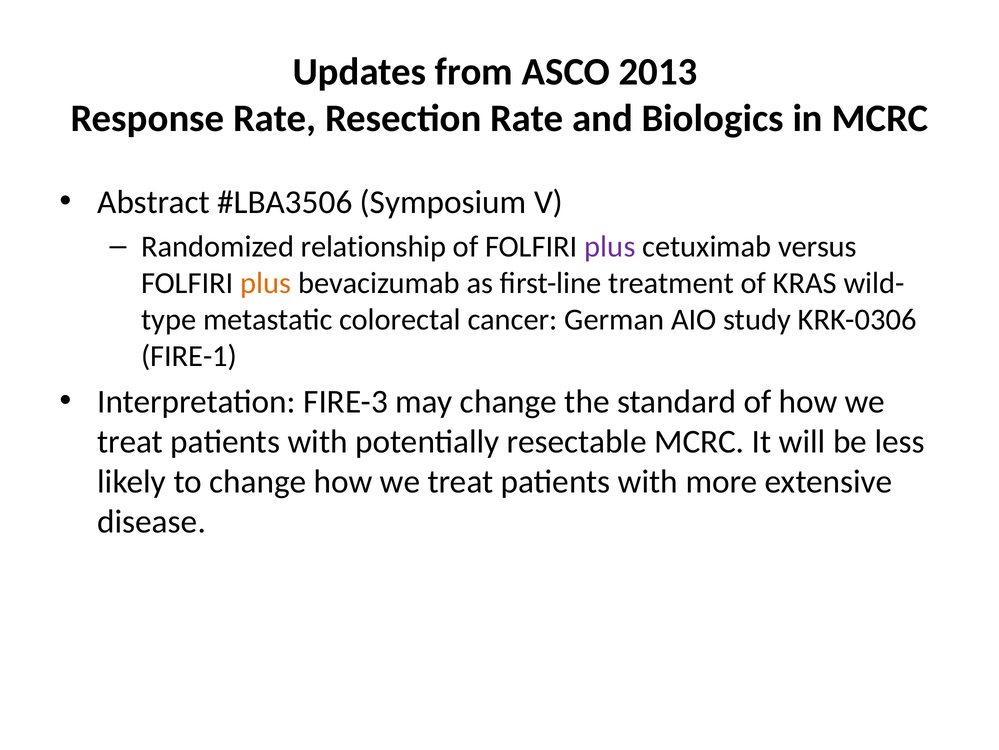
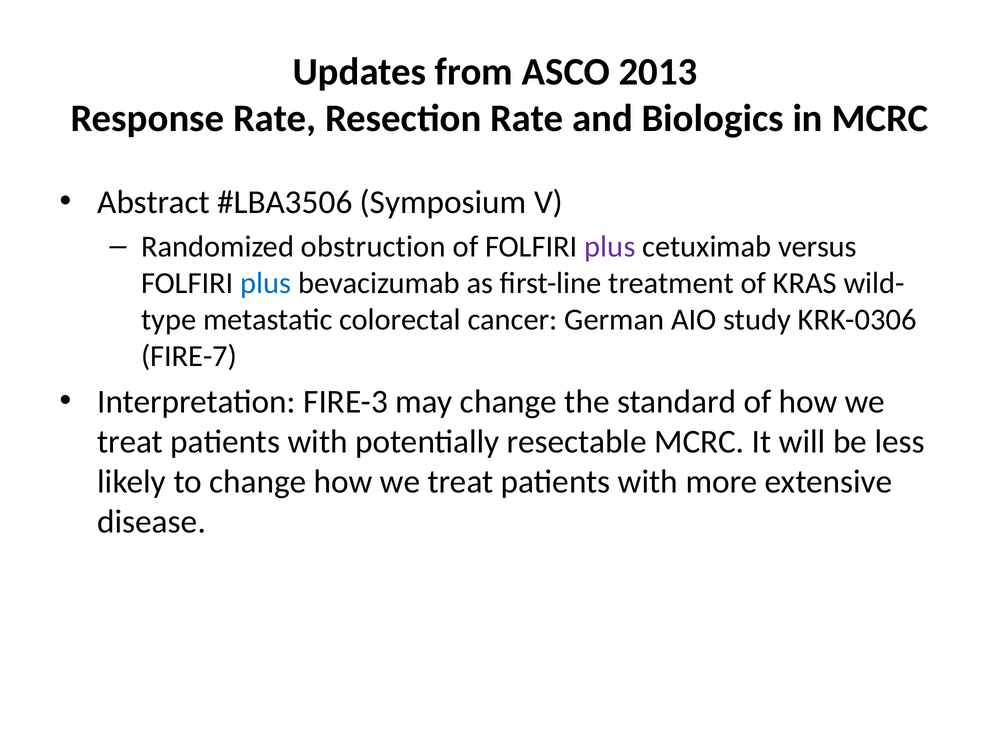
relationship: relationship -> obstruction (373, 246)
plus colour: orange -> blue (266, 283)
FIRE-1: FIRE-1 -> FIRE-7 (189, 356)
